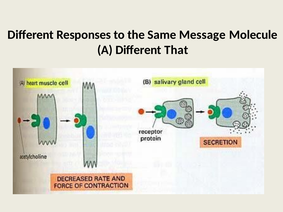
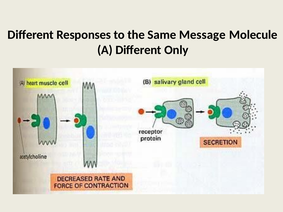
That: That -> Only (176, 50)
